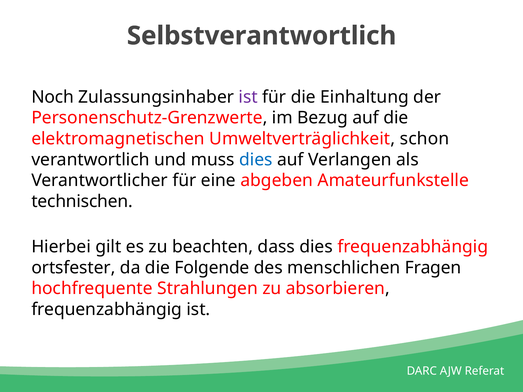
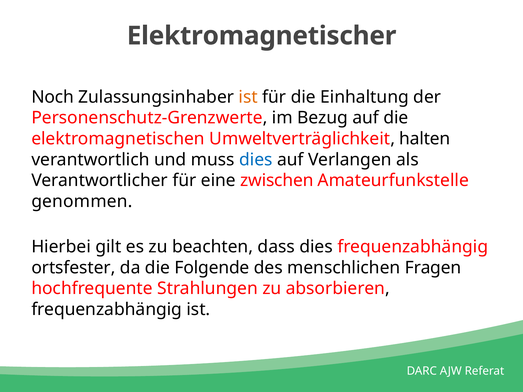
Selbstverantwortlich: Selbstverantwortlich -> Elektromagnetischer (262, 36)
ist colour: purple -> orange (248, 97)
schon: schon -> halten (425, 139)
abgeben: abgeben -> zwischen (277, 181)
technischen: technischen -> genommen (82, 202)
